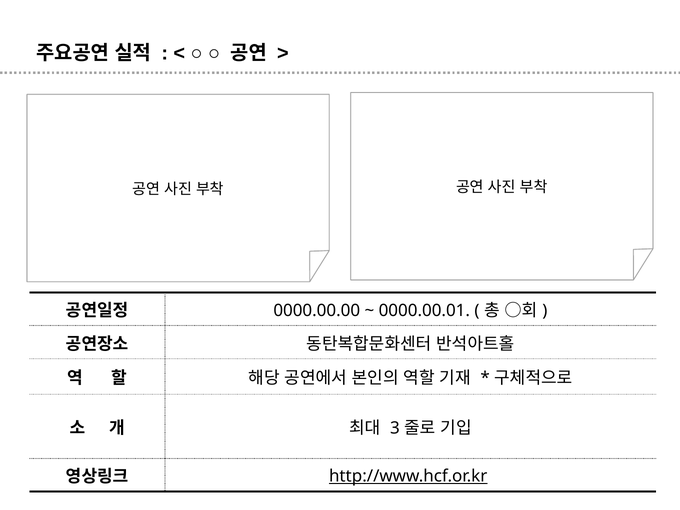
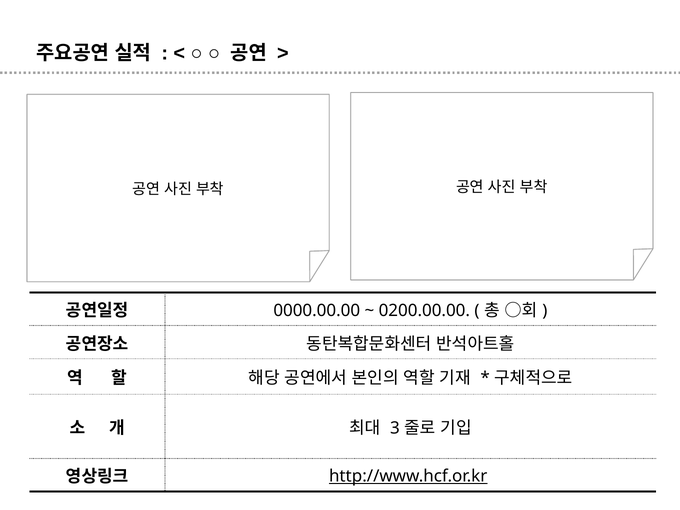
0000.00.01: 0000.00.01 -> 0200.00.00 (424, 311)
